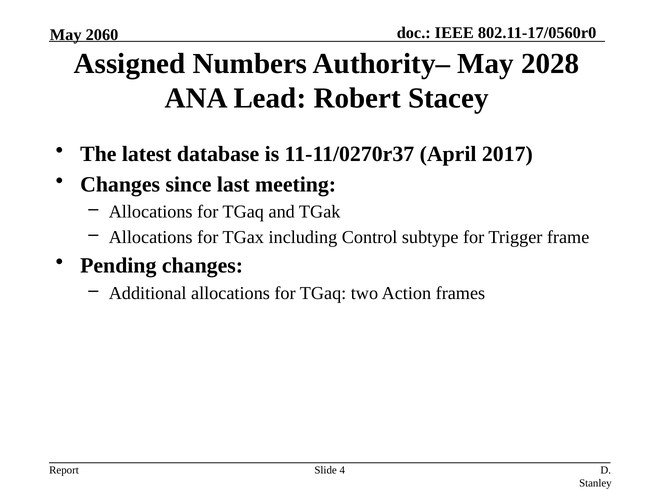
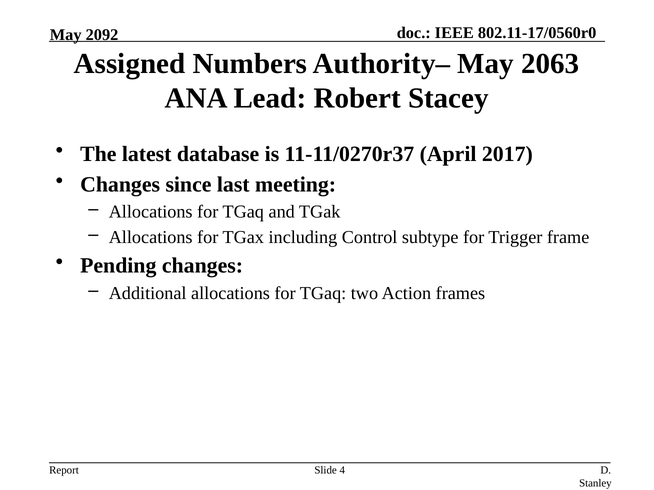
2060: 2060 -> 2092 (102, 35)
2028: 2028 -> 2063 (550, 64)
